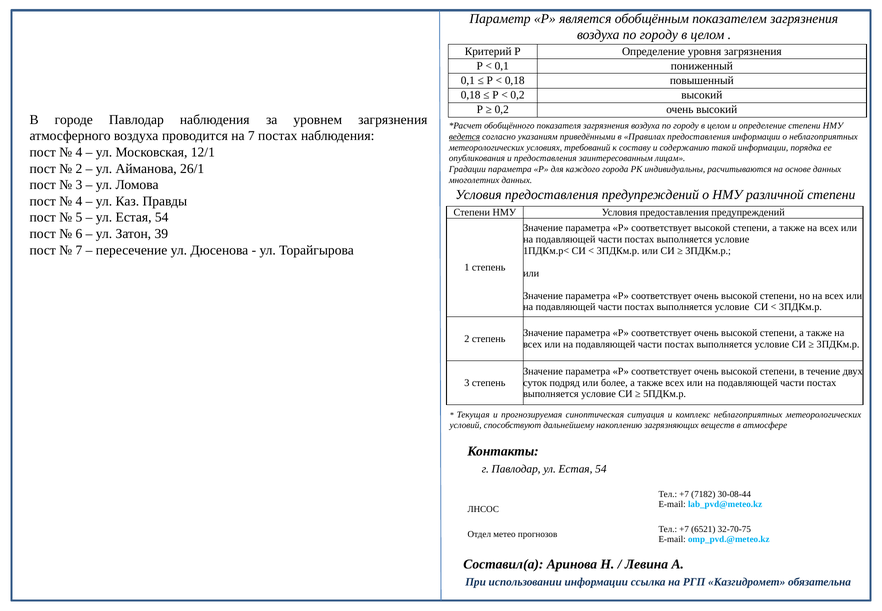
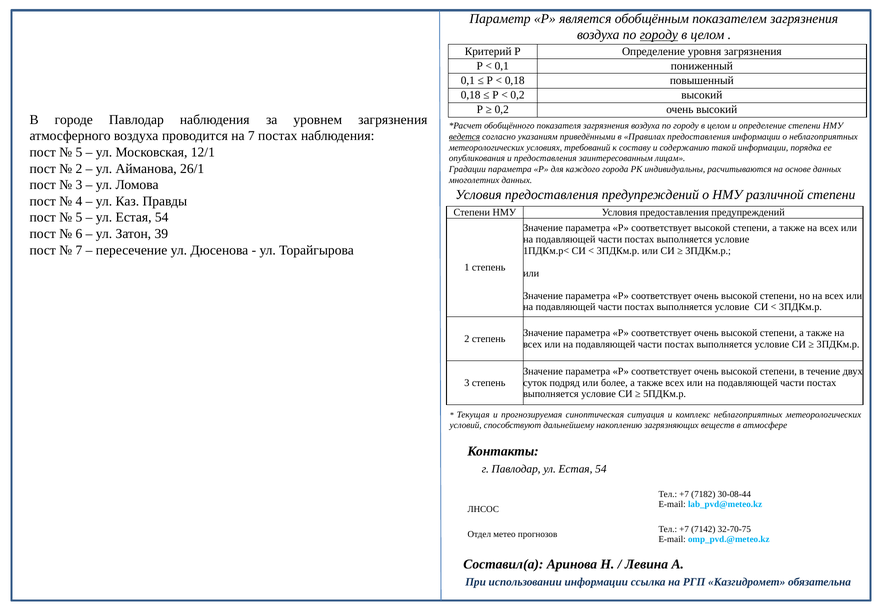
городу underline: none -> present (659, 35)
4: 4 -> 5 (79, 152)
6521: 6521 -> 7142 (703, 529)
